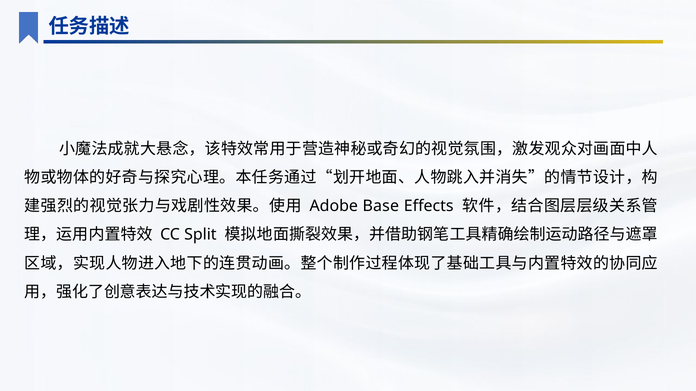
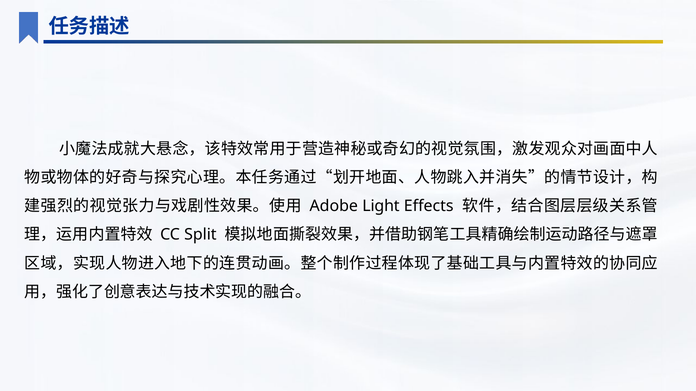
Base: Base -> Light (381, 206)
